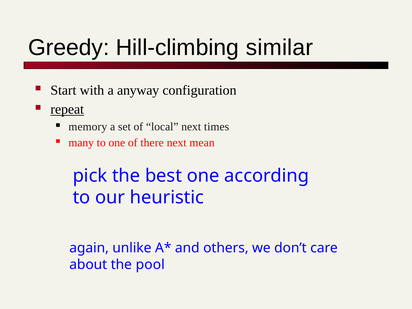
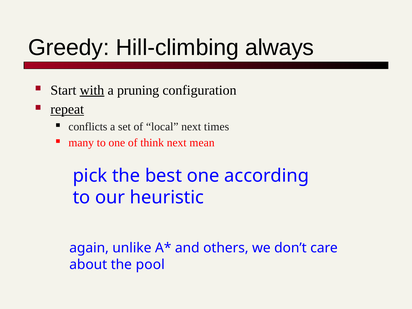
similar: similar -> always (280, 48)
with underline: none -> present (92, 90)
anyway: anyway -> pruning (138, 90)
memory: memory -> conflicts (88, 127)
there: there -> think (152, 143)
